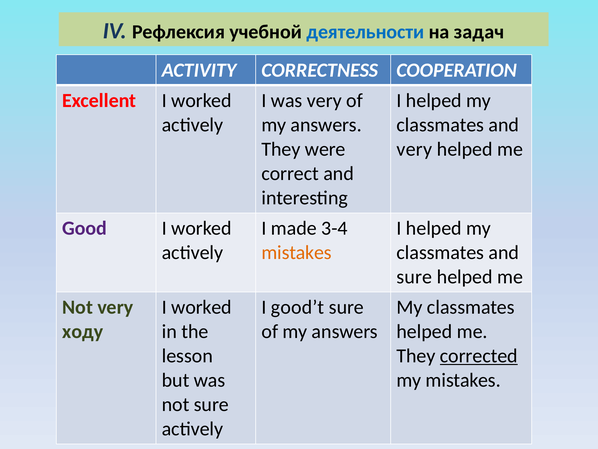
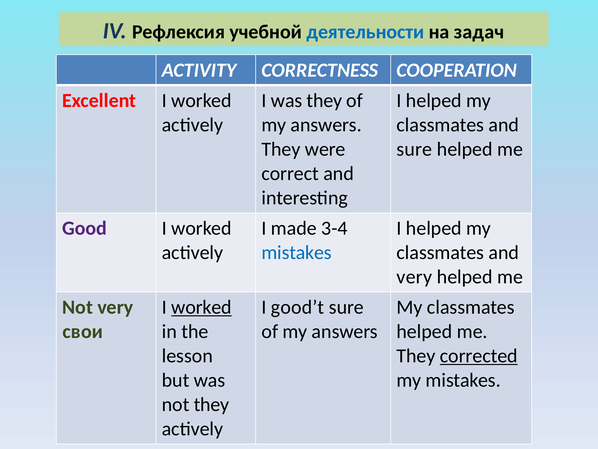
was very: very -> they (324, 100)
very: very -> sure (414, 149)
mistakes colour: orange -> blue (297, 252)
sure: sure -> very (414, 277)
worked underline: none -> present (202, 307)
ходу: ходу -> свои (83, 331)
not sure: sure -> they (211, 404)
